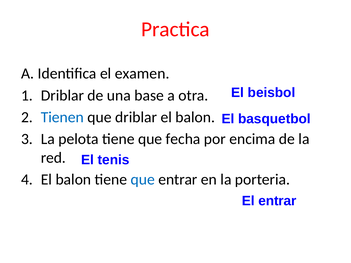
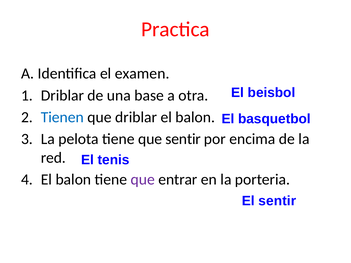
que fecha: fecha -> sentir (183, 139)
que colour: blue -> purple (143, 180)
El entrar: entrar -> sentir (277, 201)
